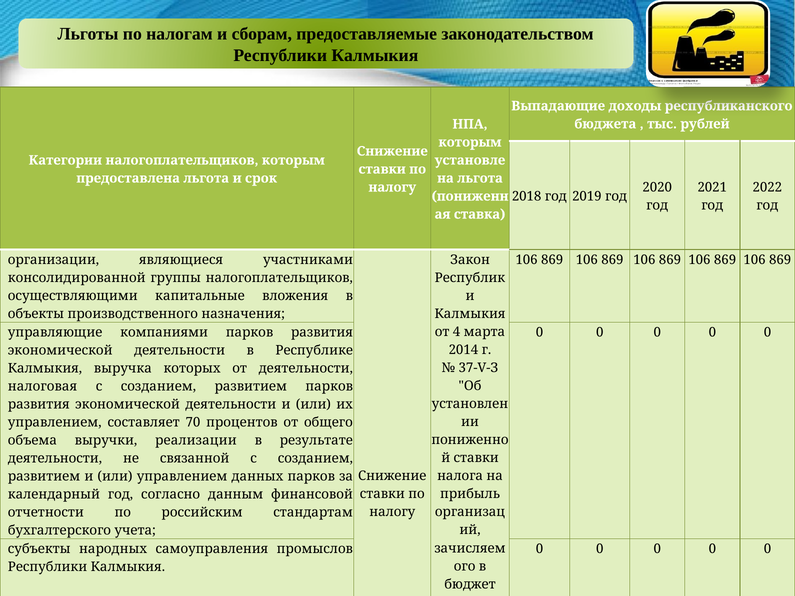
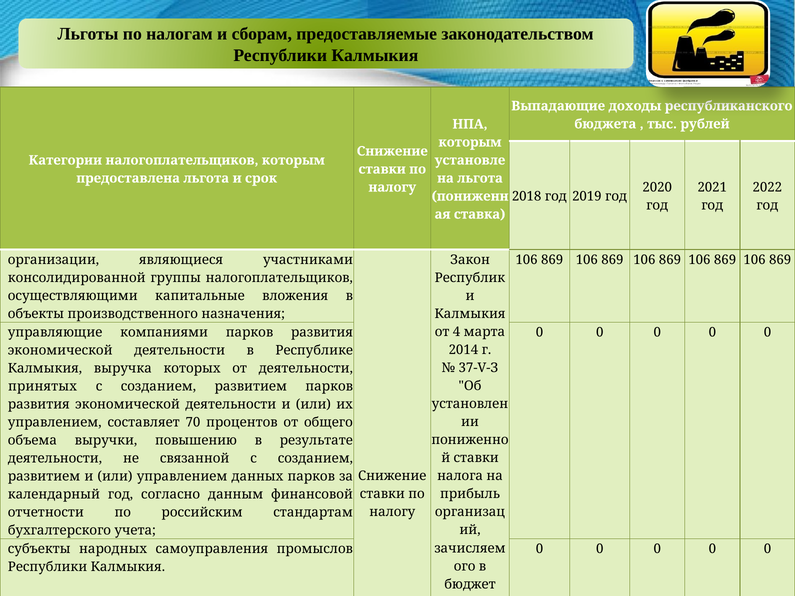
налоговая: налоговая -> принятых (43, 387)
реализации: реализации -> повышению (196, 441)
